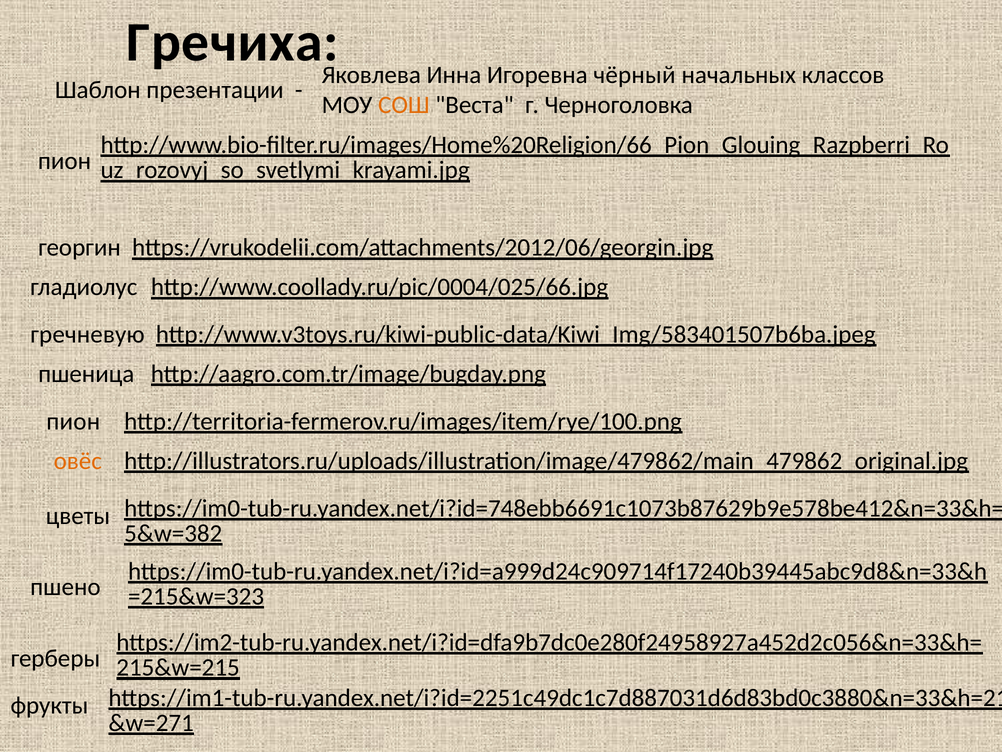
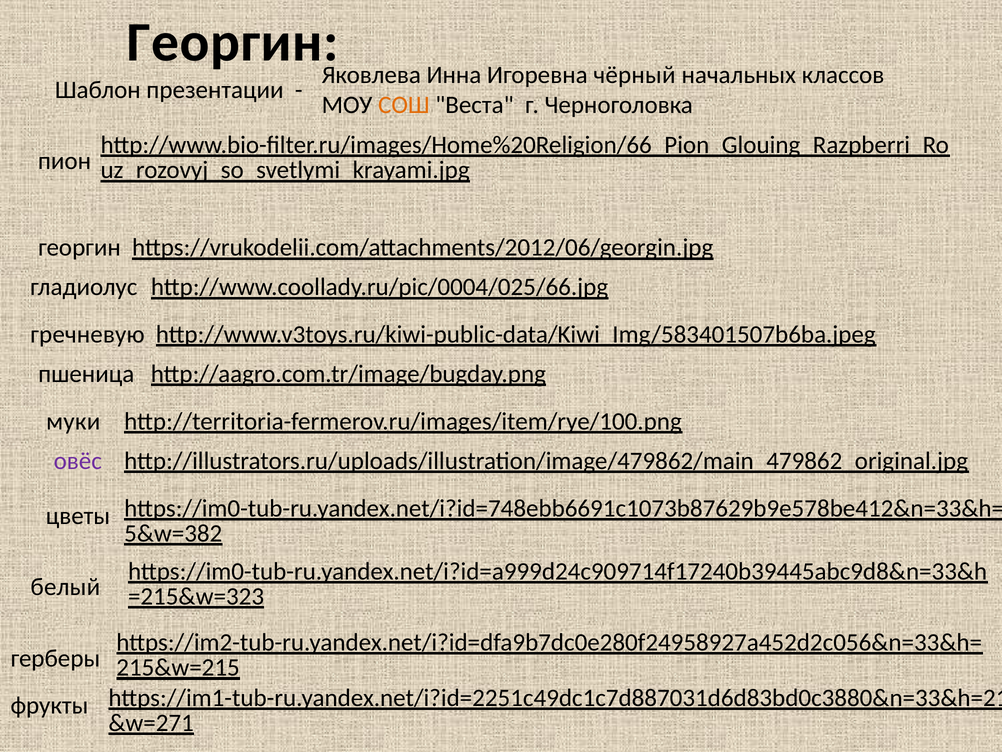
Гречиха: Гречиха -> Георгин (233, 42)
пион: пион -> муки (73, 421)
овёс colour: orange -> purple (78, 461)
пшено: пшено -> белый (65, 587)
